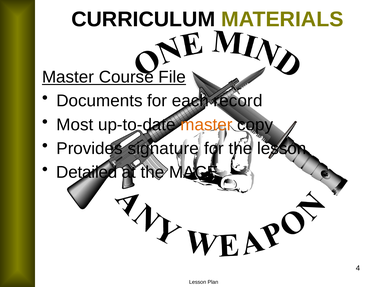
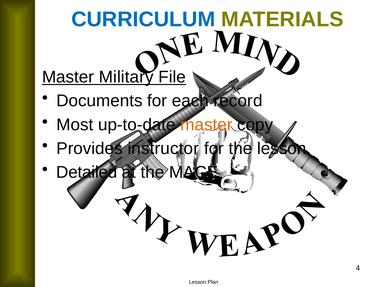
CURRICULUM colour: black -> blue (143, 19)
Course: Course -> Military (126, 77)
signature: signature -> instructor (163, 149)
